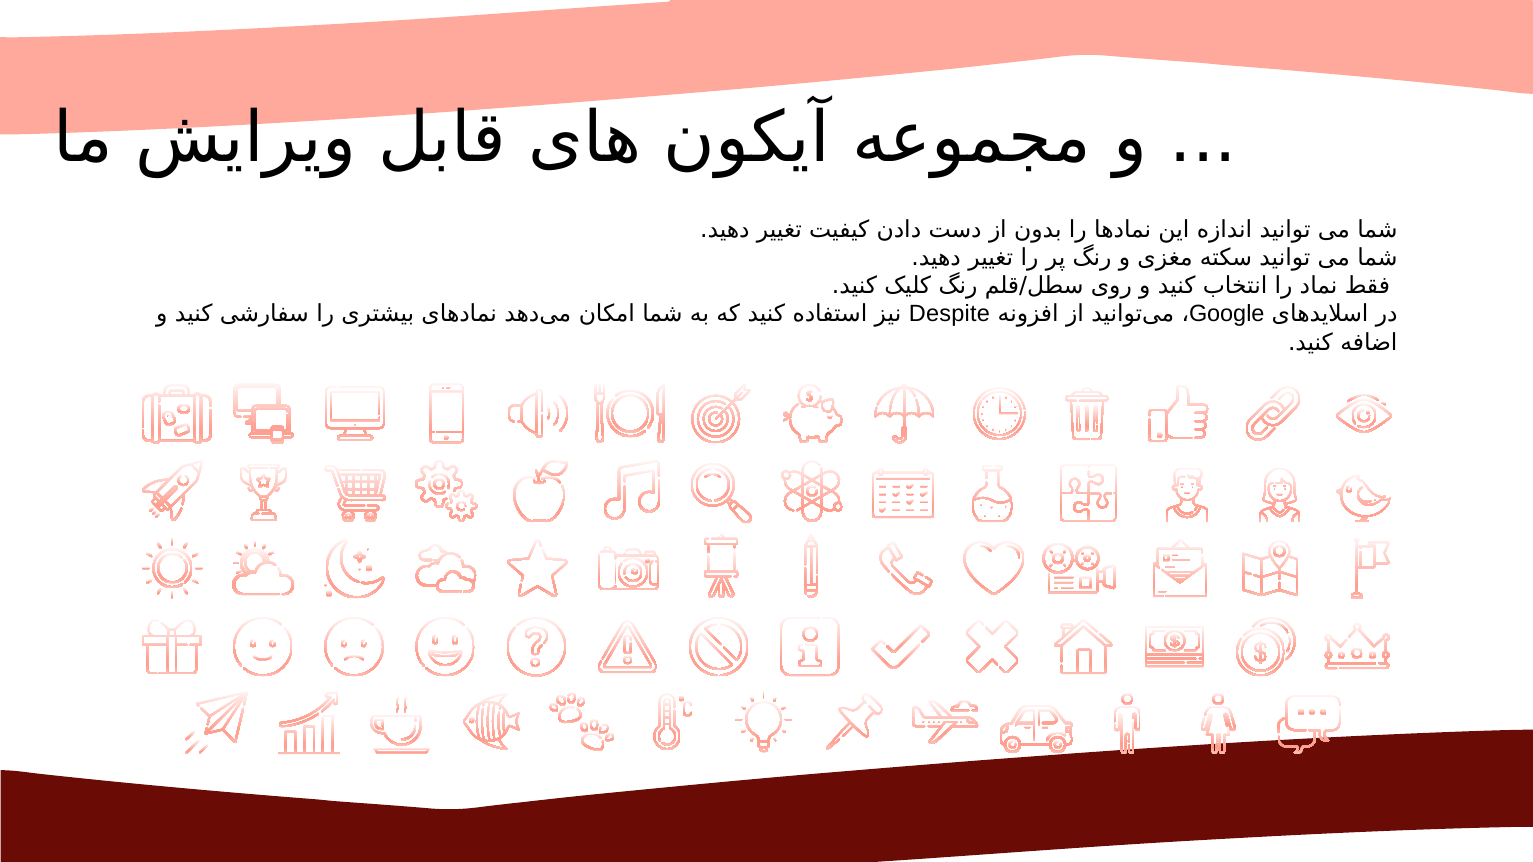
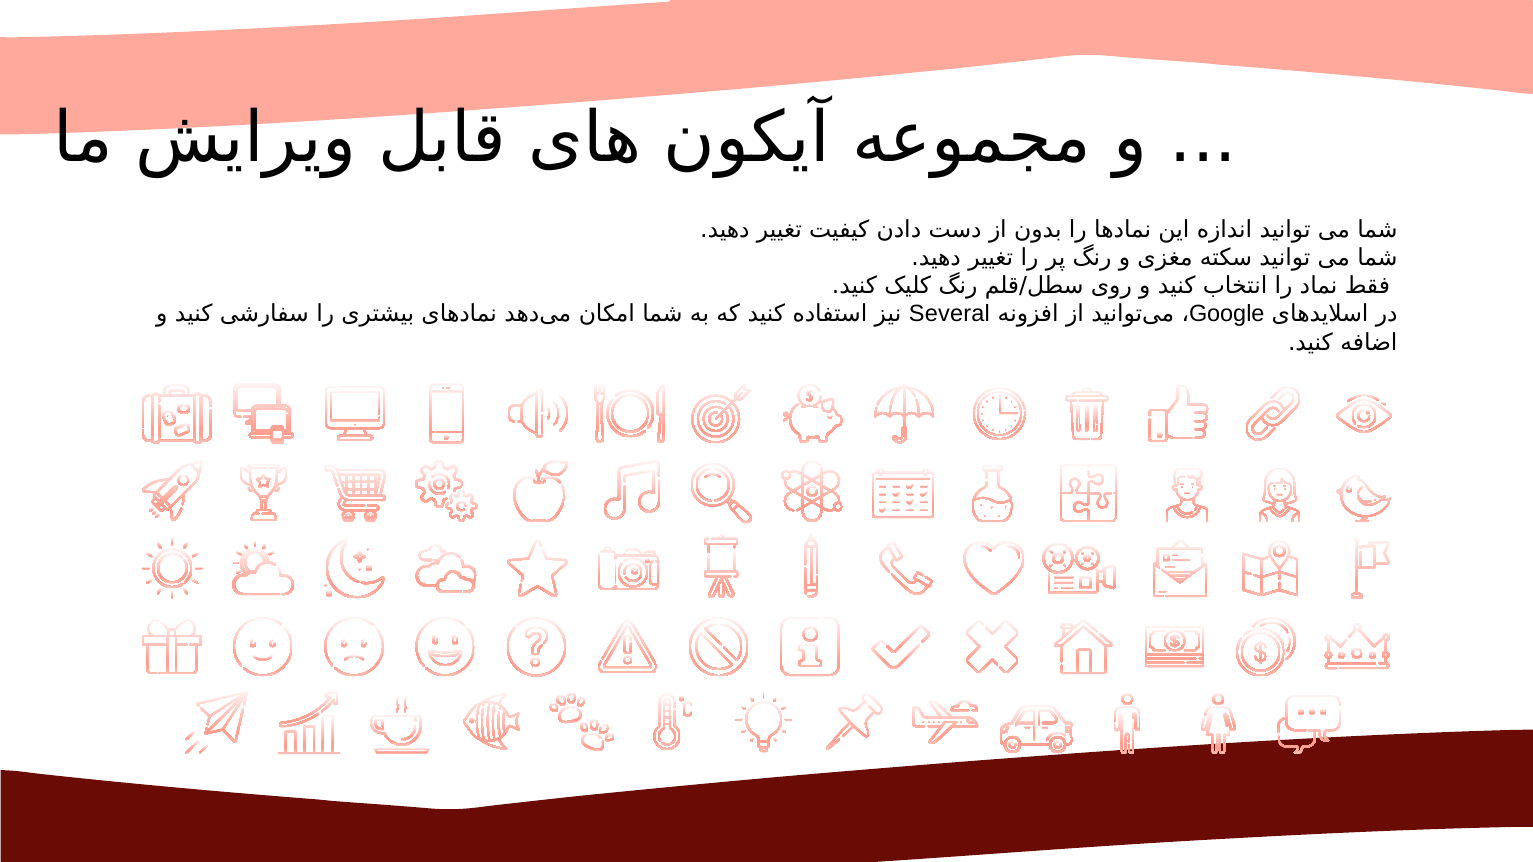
Despite: Despite -> Several (949, 314)
